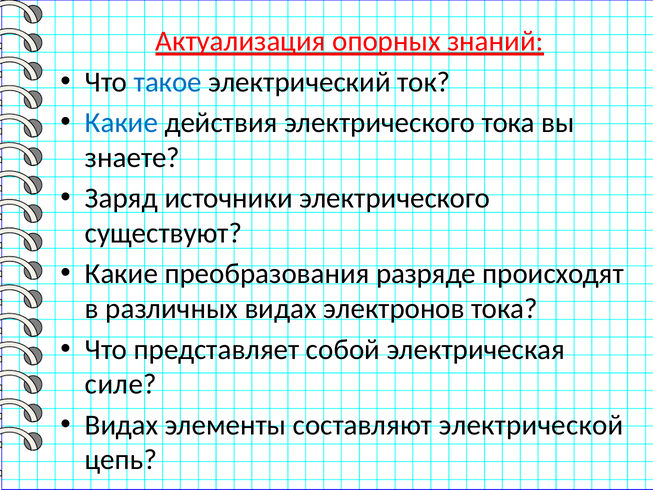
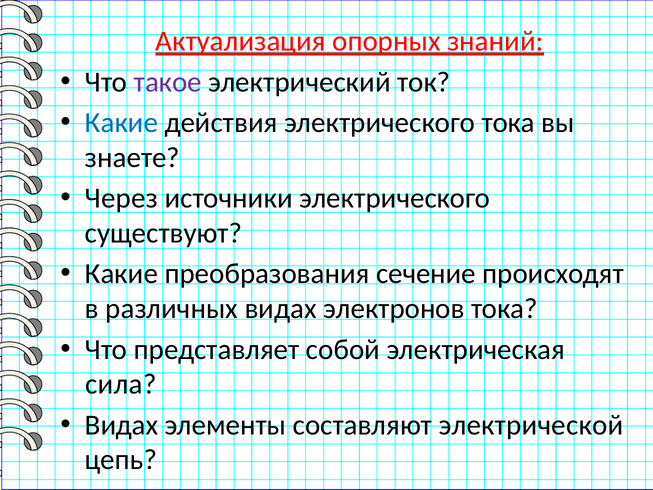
такое colour: blue -> purple (168, 82)
Заряд: Заряд -> Через (121, 198)
разряде: разряде -> сечение (426, 274)
силе: силе -> сила (121, 384)
